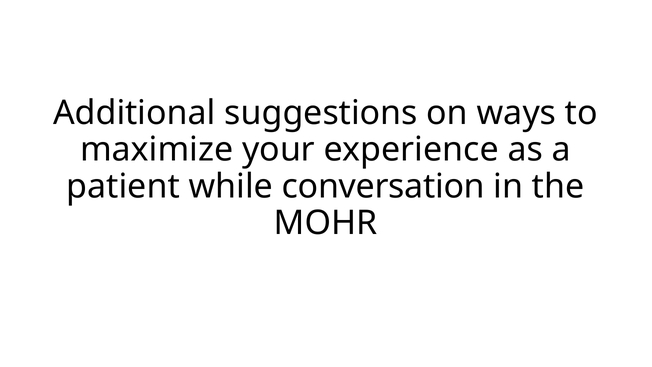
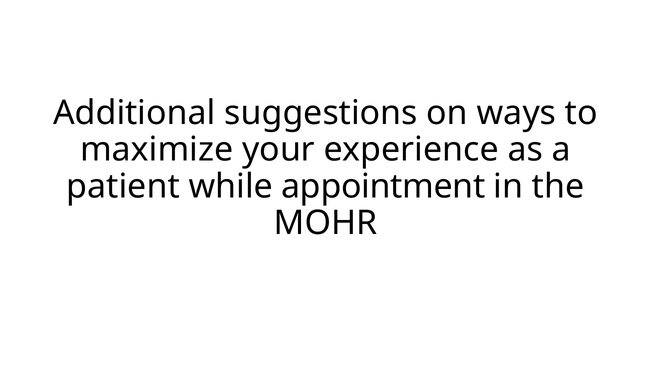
conversation: conversation -> appointment (383, 186)
